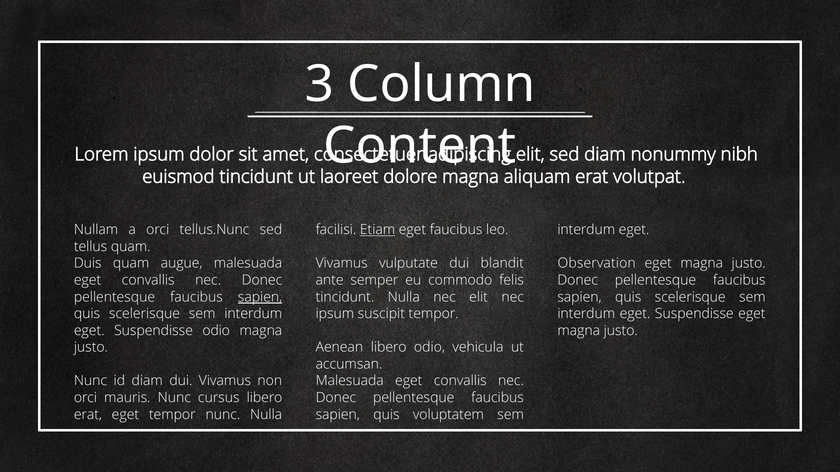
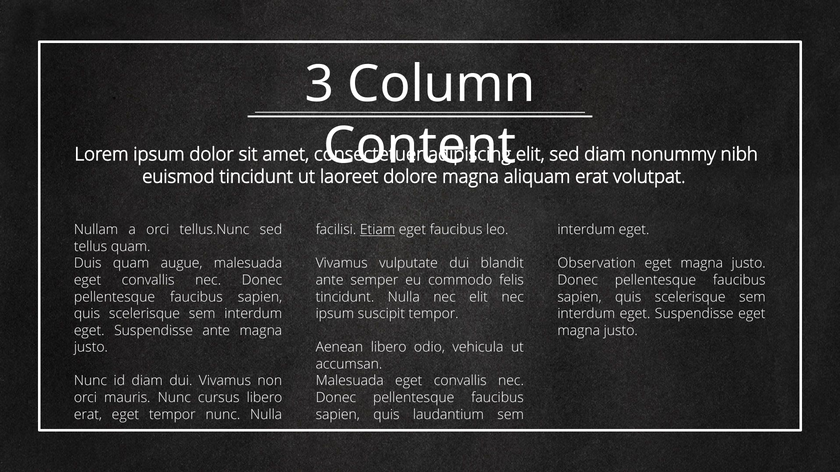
sapien underline: present -> none (260, 297)
Suspendisse odio: odio -> ante (216, 331)
voluptatem: voluptatem -> laudantium (448, 415)
